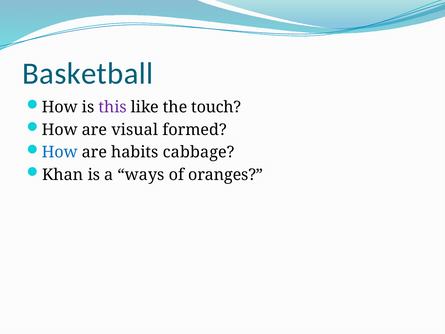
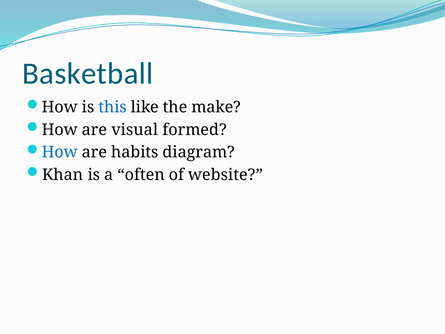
this colour: purple -> blue (113, 107)
touch: touch -> make (216, 107)
cabbage: cabbage -> diagram (199, 152)
ways: ways -> often (141, 175)
oranges: oranges -> website (226, 175)
